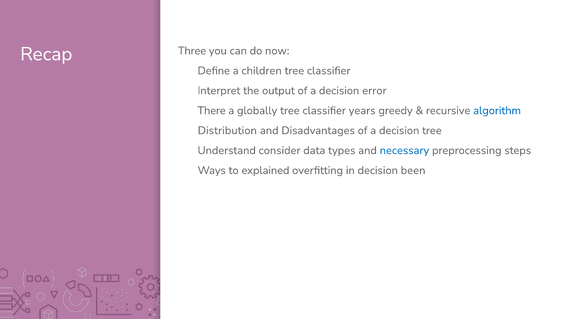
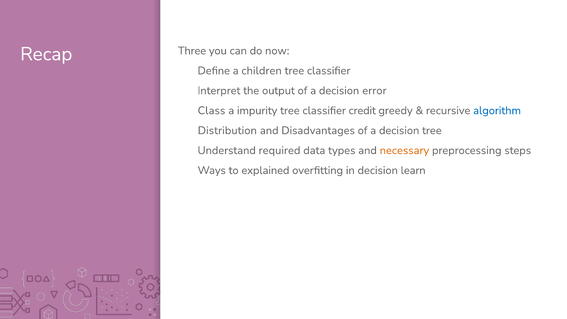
There: There -> Class (211, 111)
globally: globally -> impurity (257, 111)
years: years -> credit (362, 111)
consider: consider -> required (280, 150)
necessary colour: blue -> orange (404, 150)
been: been -> learn (413, 170)
